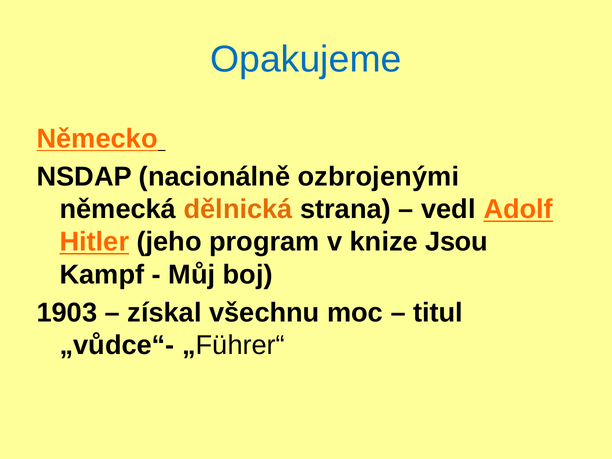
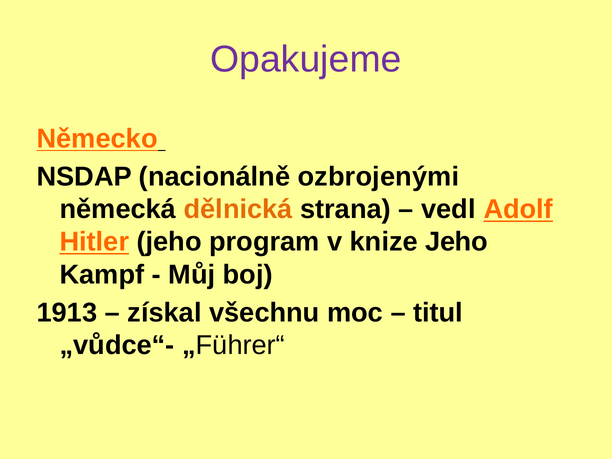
Opakujeme colour: blue -> purple (306, 59)
knize Jsou: Jsou -> Jeho (456, 242)
1903: 1903 -> 1913 (67, 313)
